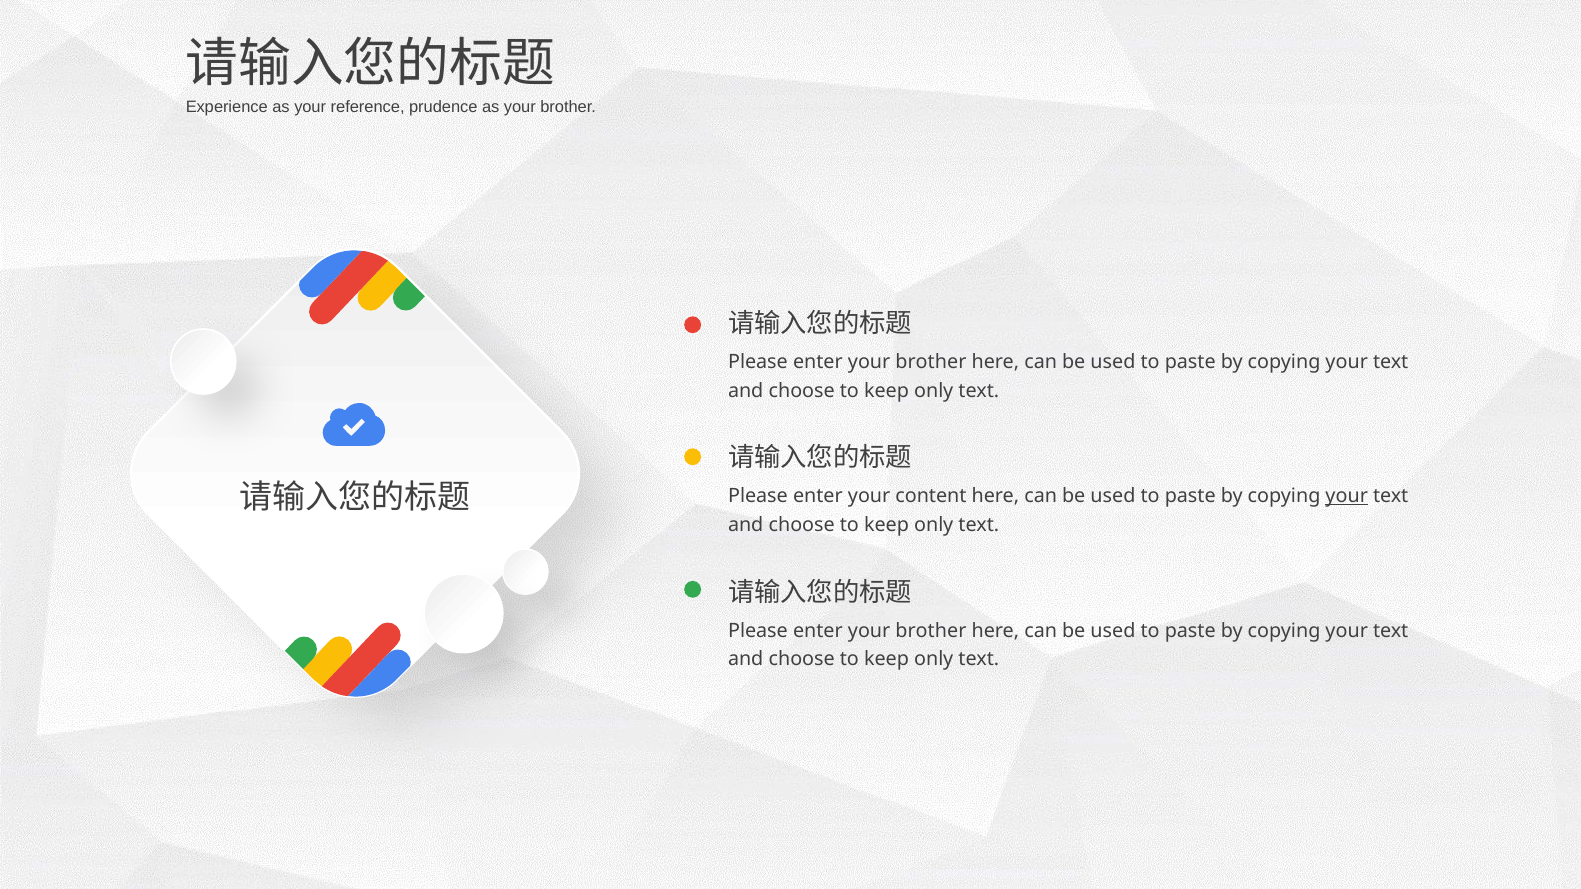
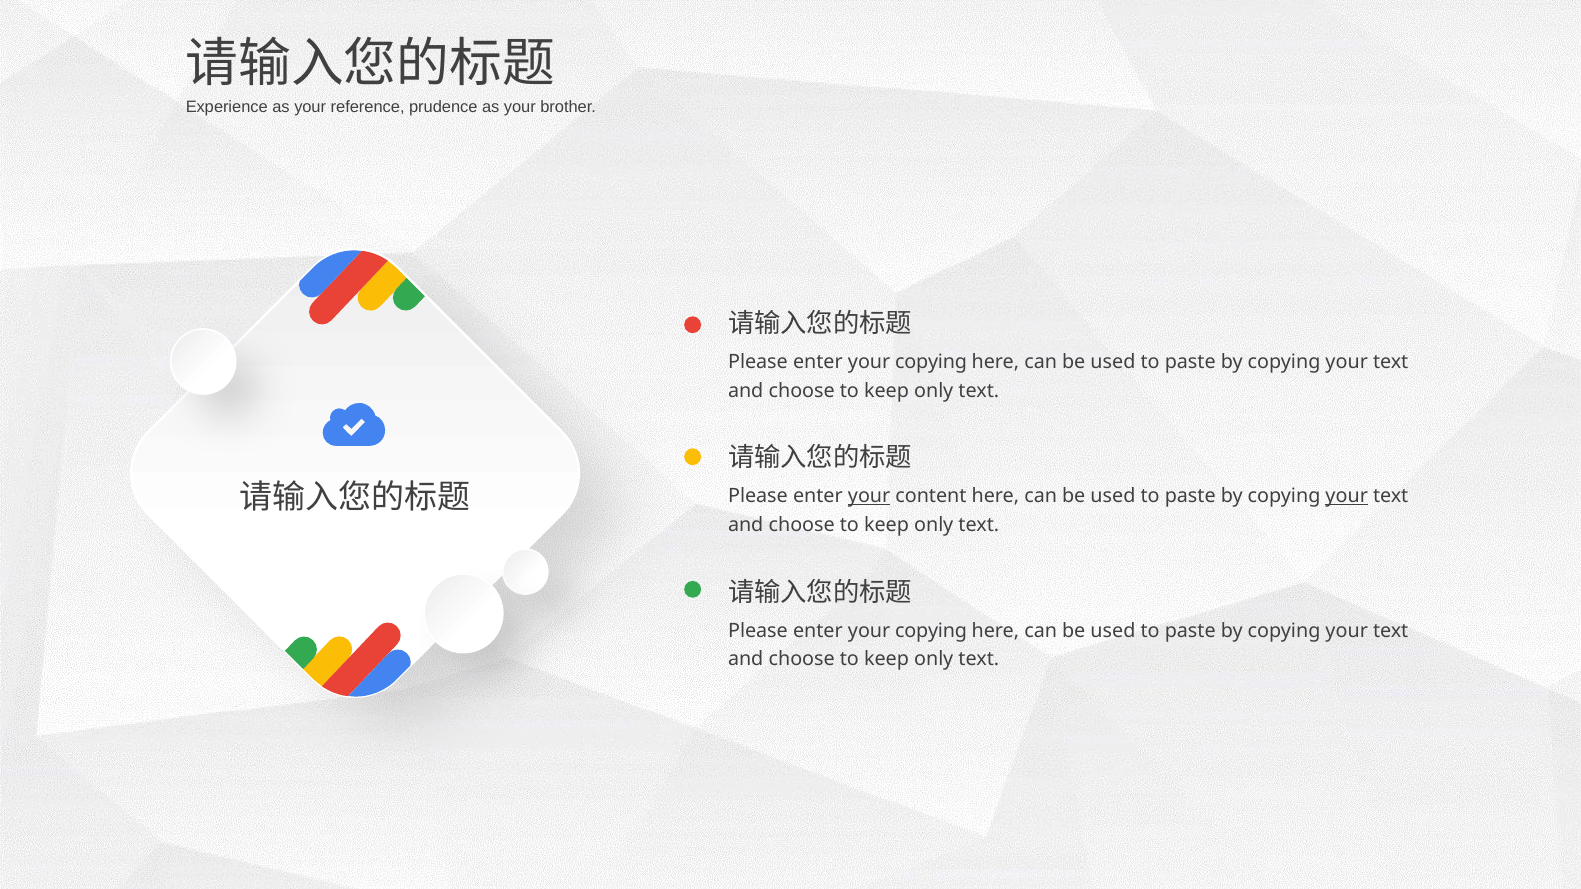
brother: brother -> copying (931, 362)
your underline: none -> present (869, 497)
brother: brother -> copying (931, 631)
